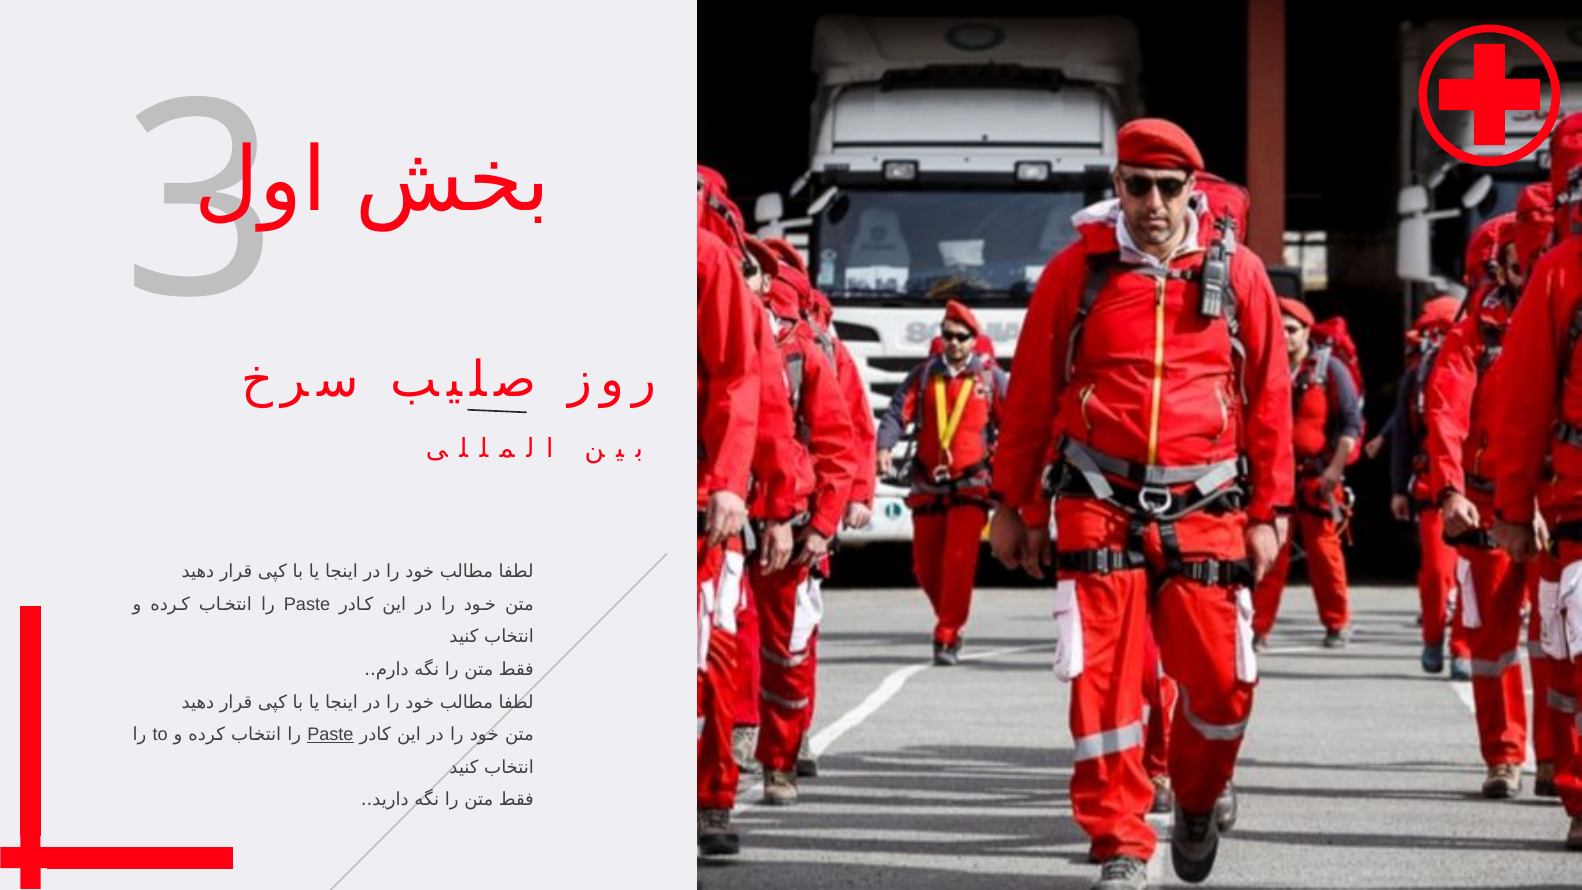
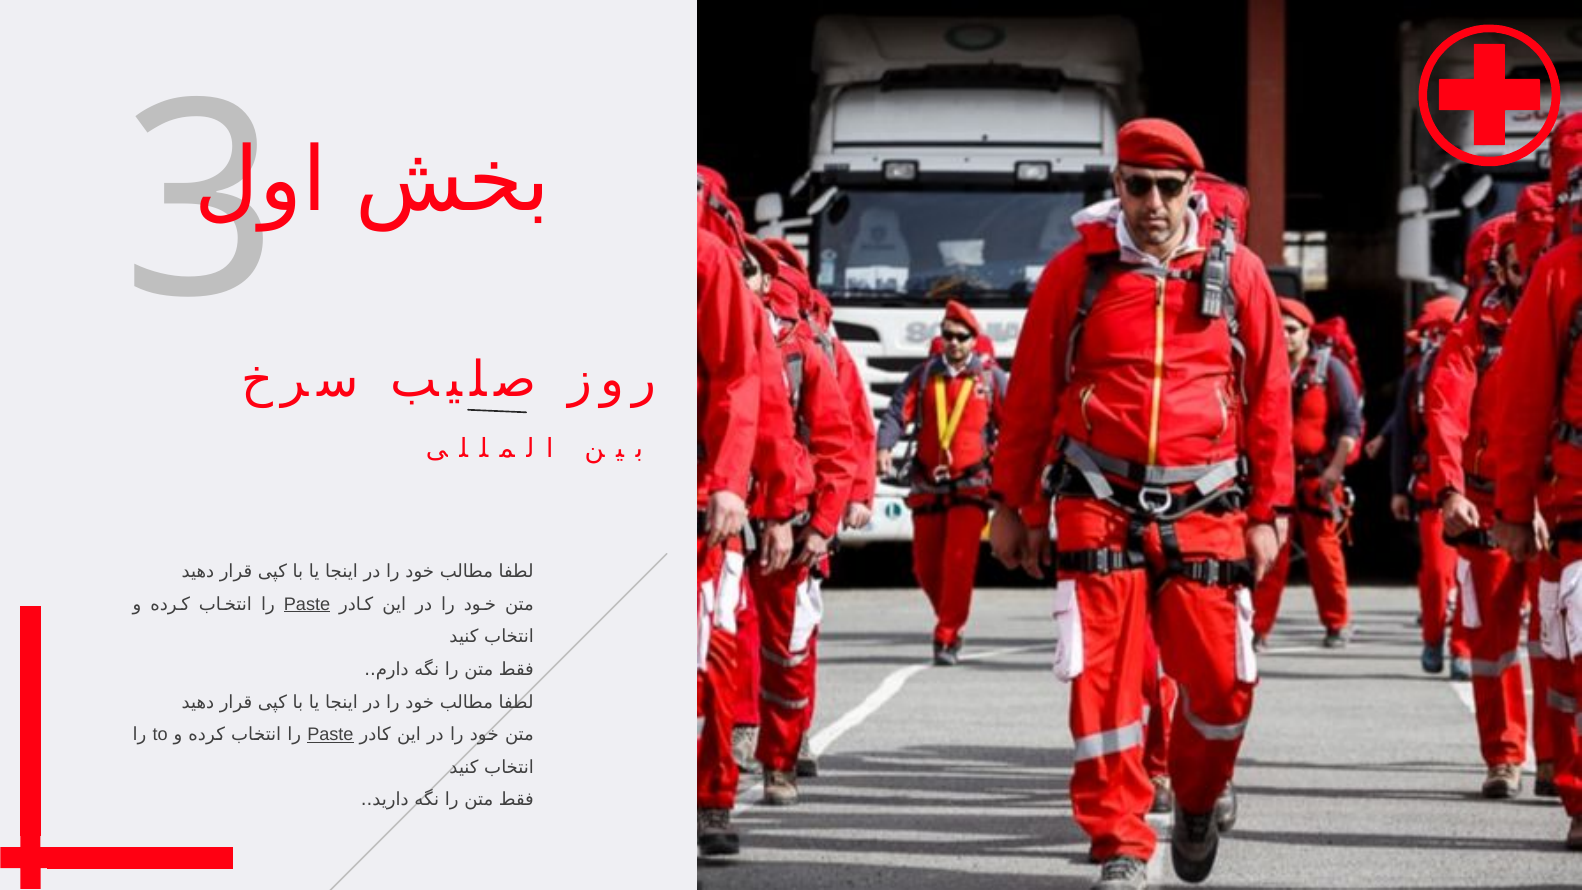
Paste underline: none -> present (307, 604)
